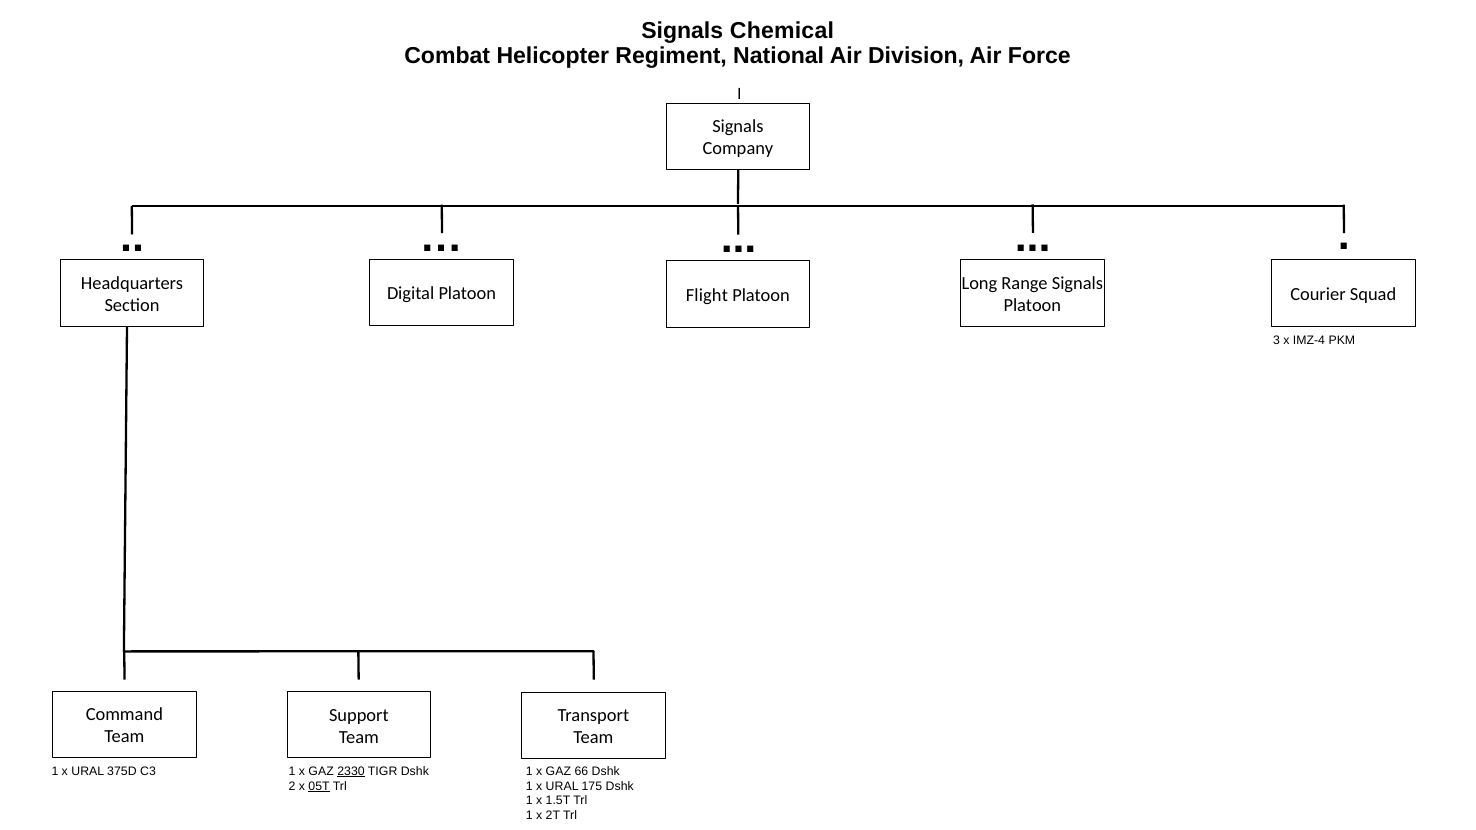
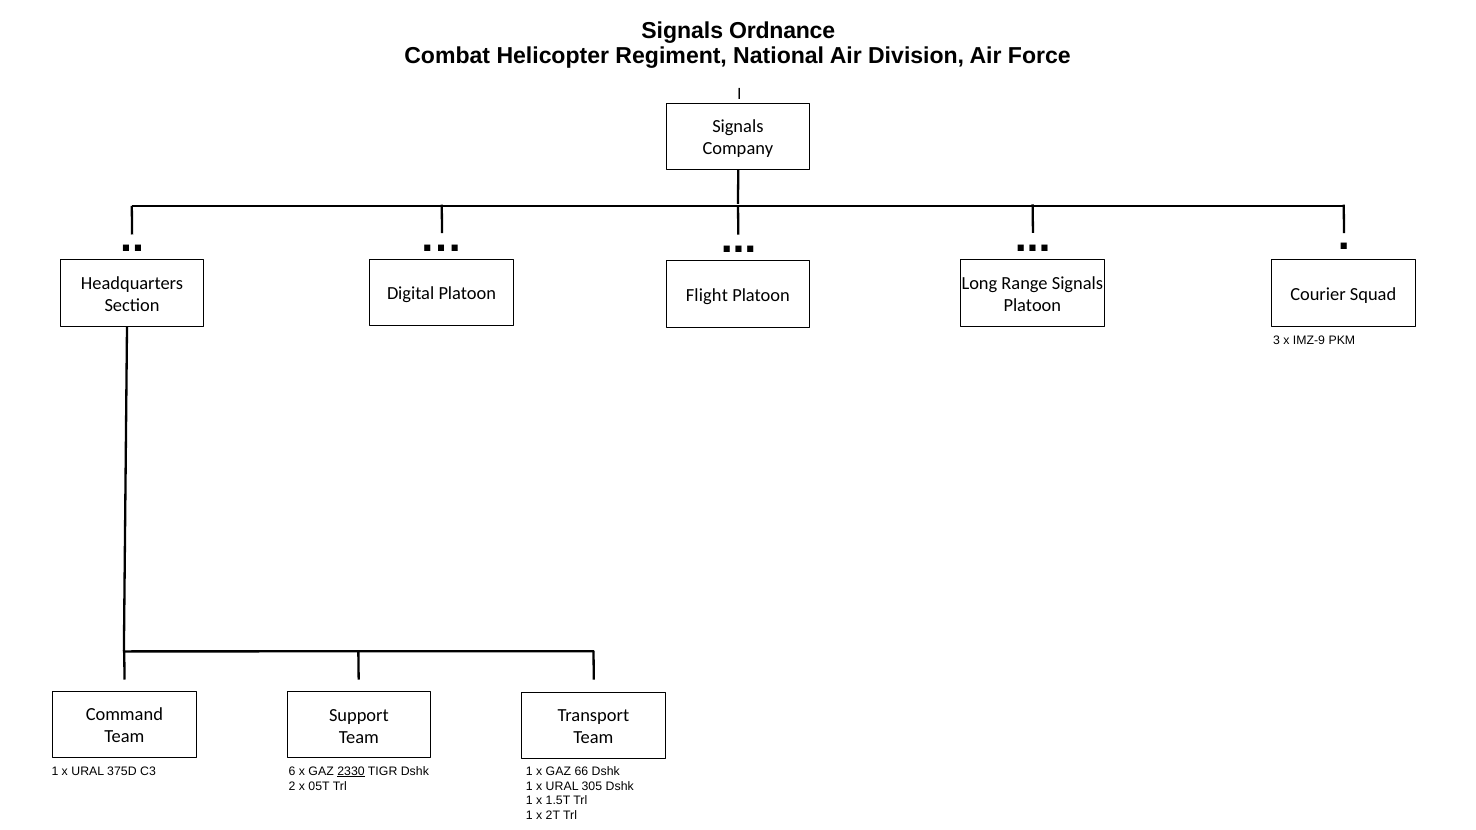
Chemical: Chemical -> Ordnance (782, 31)
IMZ-4: IMZ-4 -> IMZ-9 (1309, 341)
C3 1: 1 -> 6 (292, 772)
05T underline: present -> none (319, 786)
175: 175 -> 305 (592, 786)
